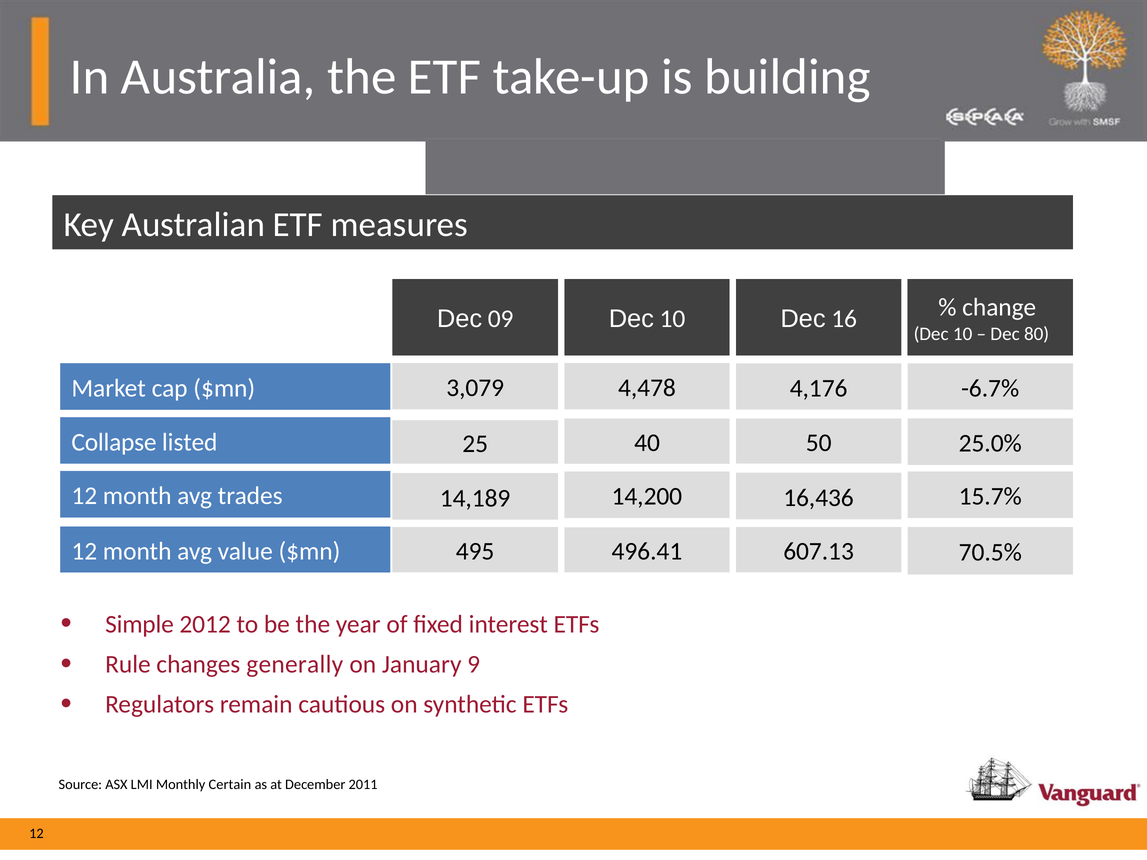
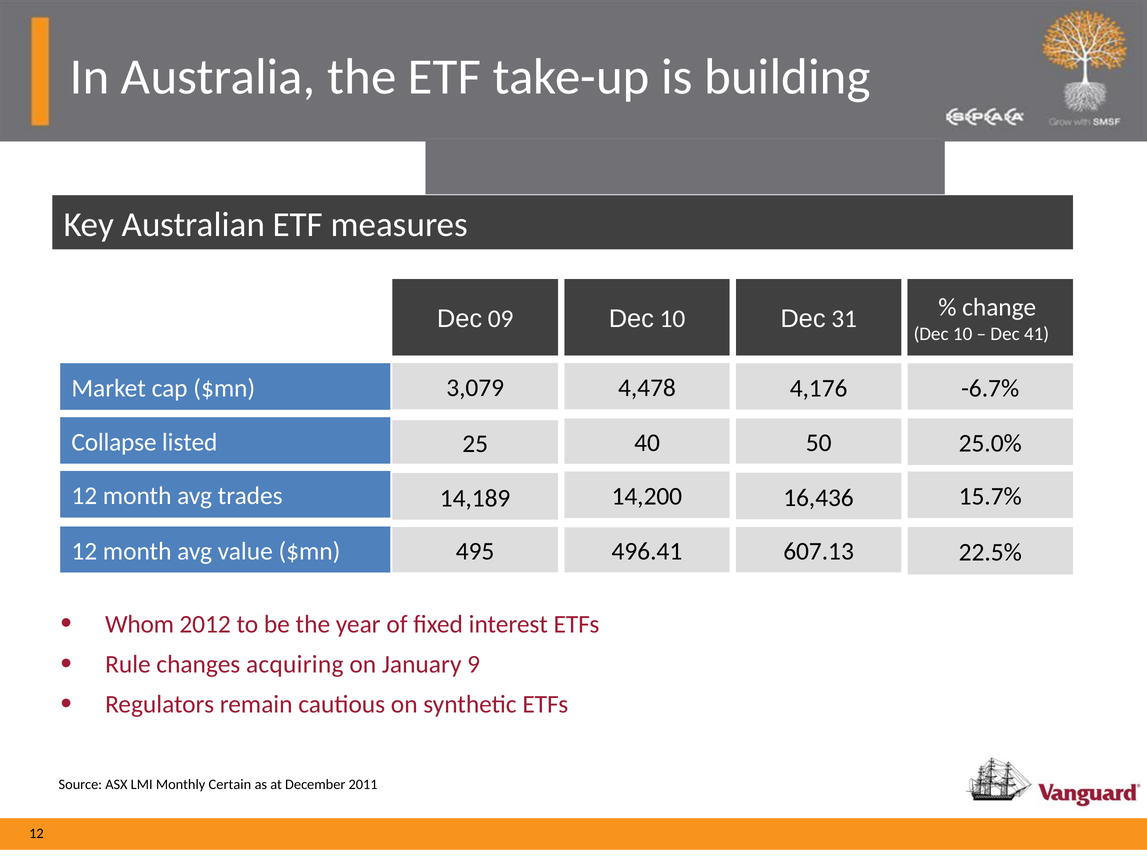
16: 16 -> 31 (844, 319)
80: 80 -> 41 (1037, 334)
70.5%: 70.5% -> 22.5% (990, 553)
Simple: Simple -> Whom (140, 624)
generally: generally -> acquiring (295, 665)
